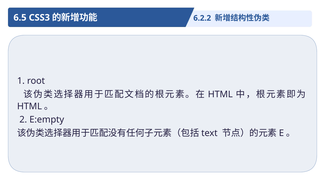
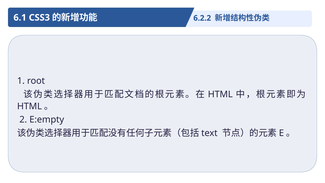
6.5: 6.5 -> 6.1 (20, 18)
